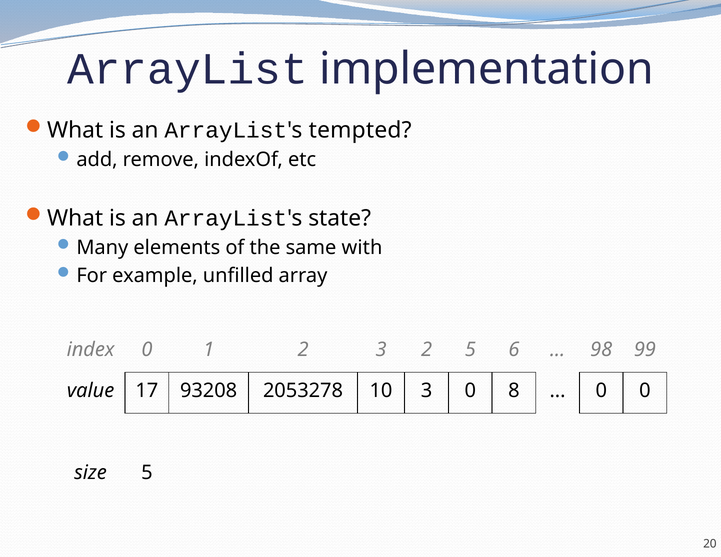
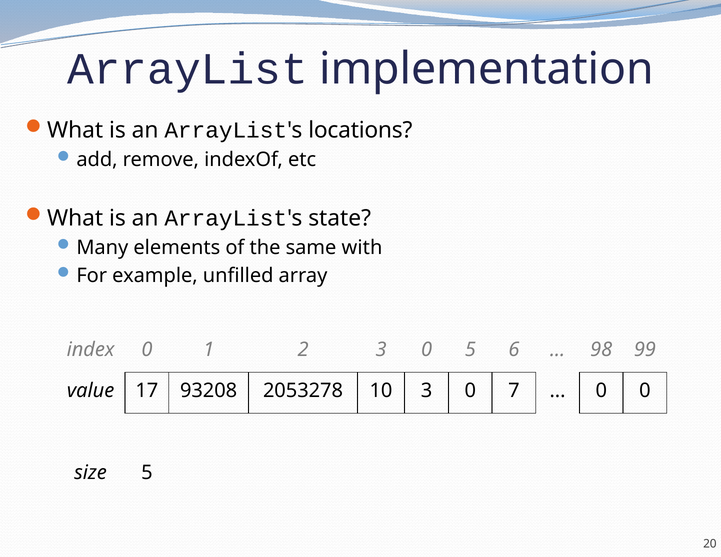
tempted: tempted -> locations (360, 130)
2 3 2: 2 -> 0 (427, 350)
8: 8 -> 7 (514, 391)
